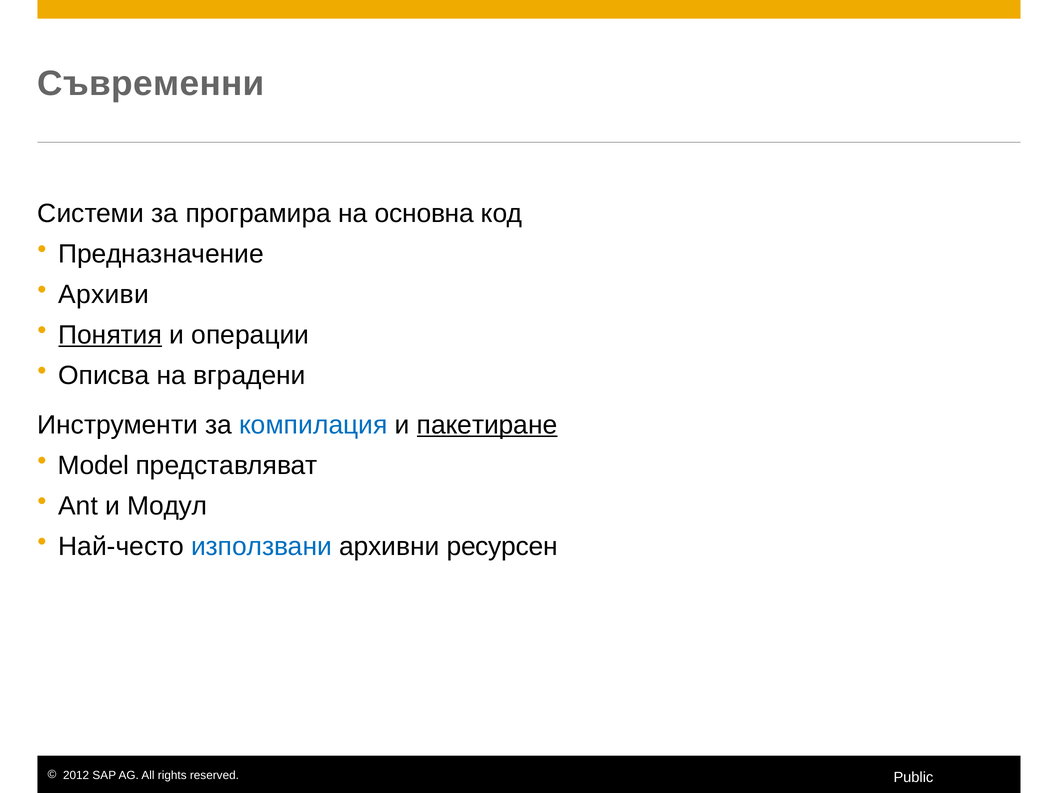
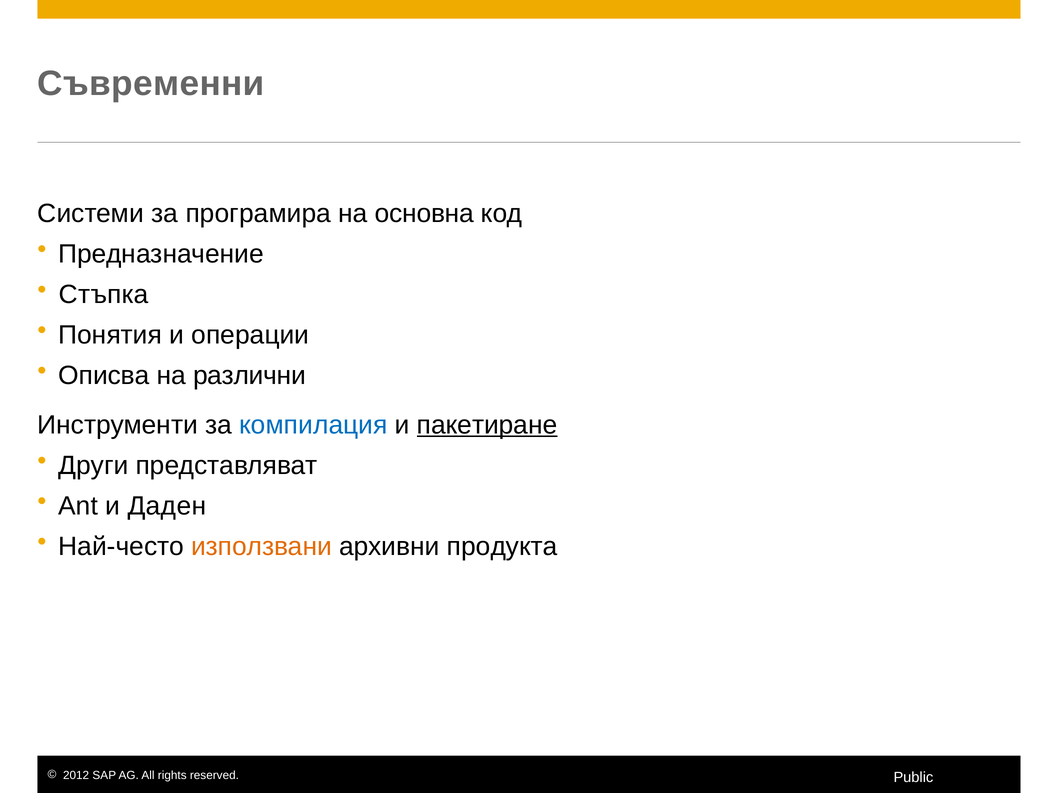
Архиви: Архиви -> Стъпка (104, 295)
Понятия underline: present -> none (110, 335)
вградени: вградени -> различни (250, 376)
Model: Model -> Други (93, 466)
Модул: Модул -> Даден (167, 506)
използвани colour: blue -> orange (262, 547)
ресурсен: ресурсен -> продукта (502, 547)
